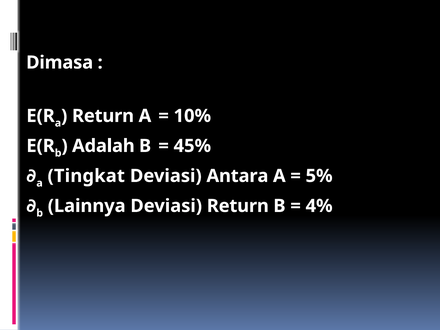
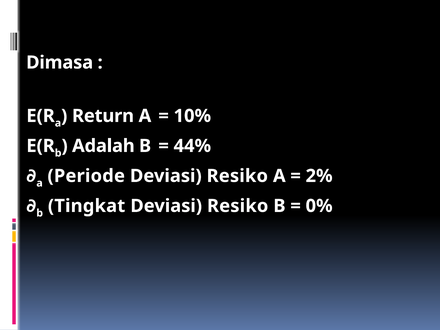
45%: 45% -> 44% (192, 146)
Tingkat: Tingkat -> Periode (86, 176)
Antara: Antara -> Resiko (237, 176)
5%: 5% -> 2% (319, 176)
Lainnya: Lainnya -> Tingkat (87, 206)
Return: Return -> Resiko (238, 206)
4%: 4% -> 0% (319, 206)
